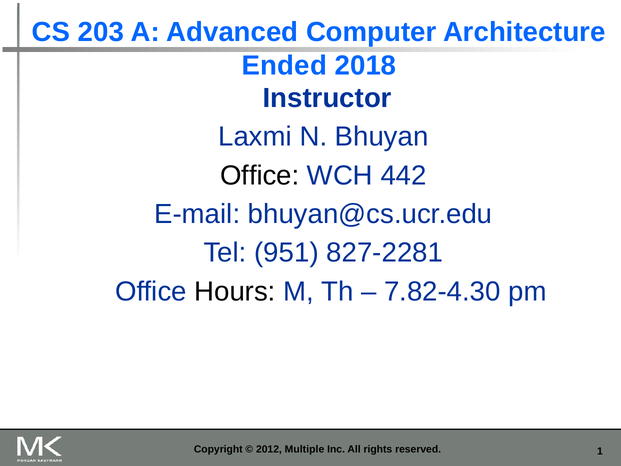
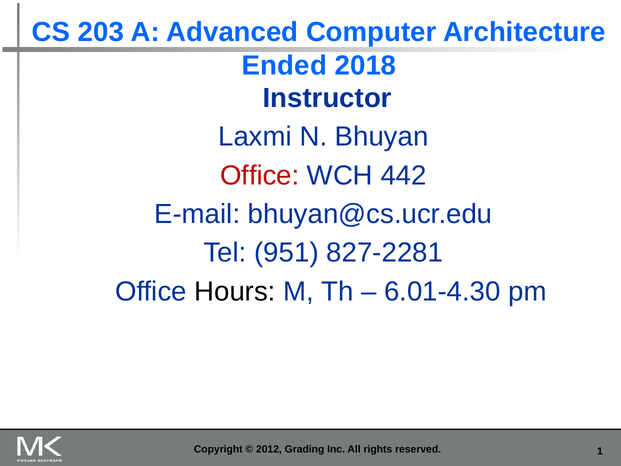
Office colour: black -> red (260, 175)
7.82-4.30: 7.82-4.30 -> 6.01-4.30 (442, 291)
Multiple: Multiple -> Grading (305, 449)
